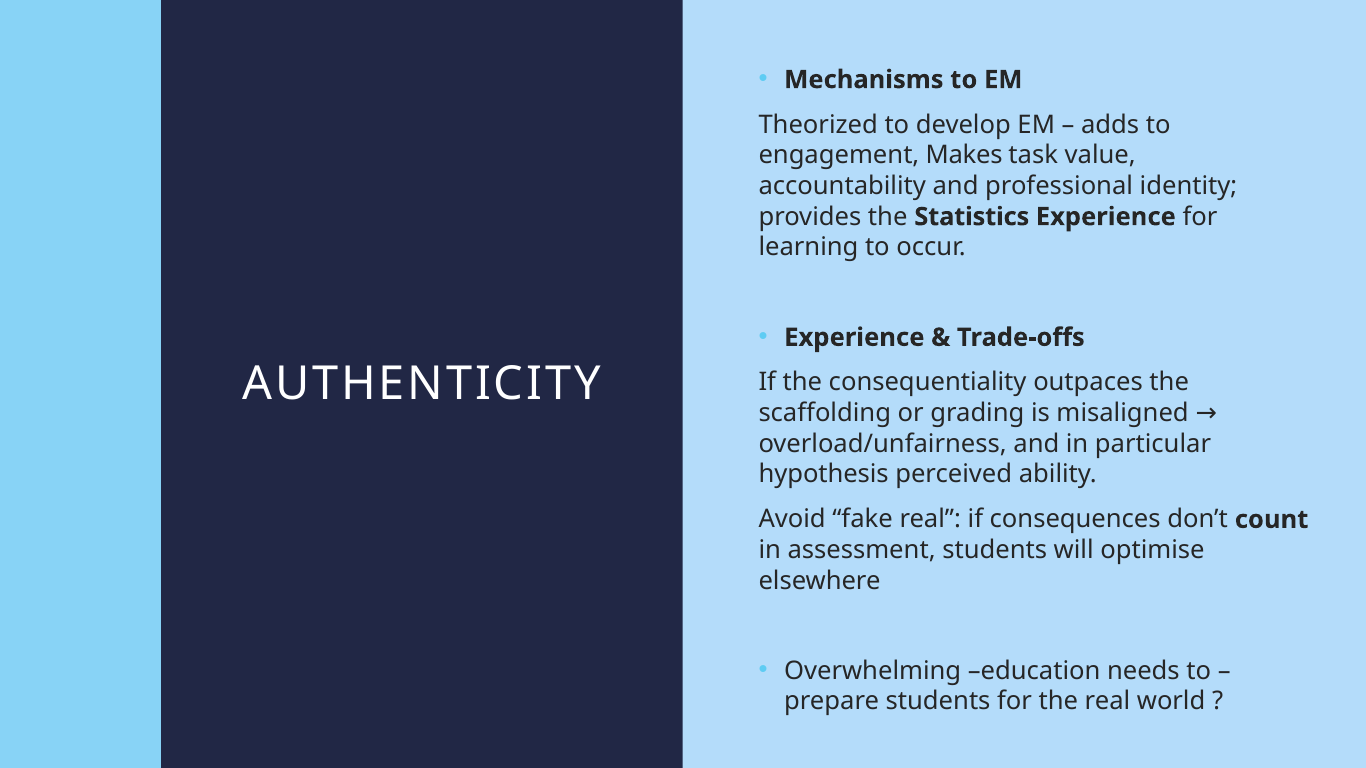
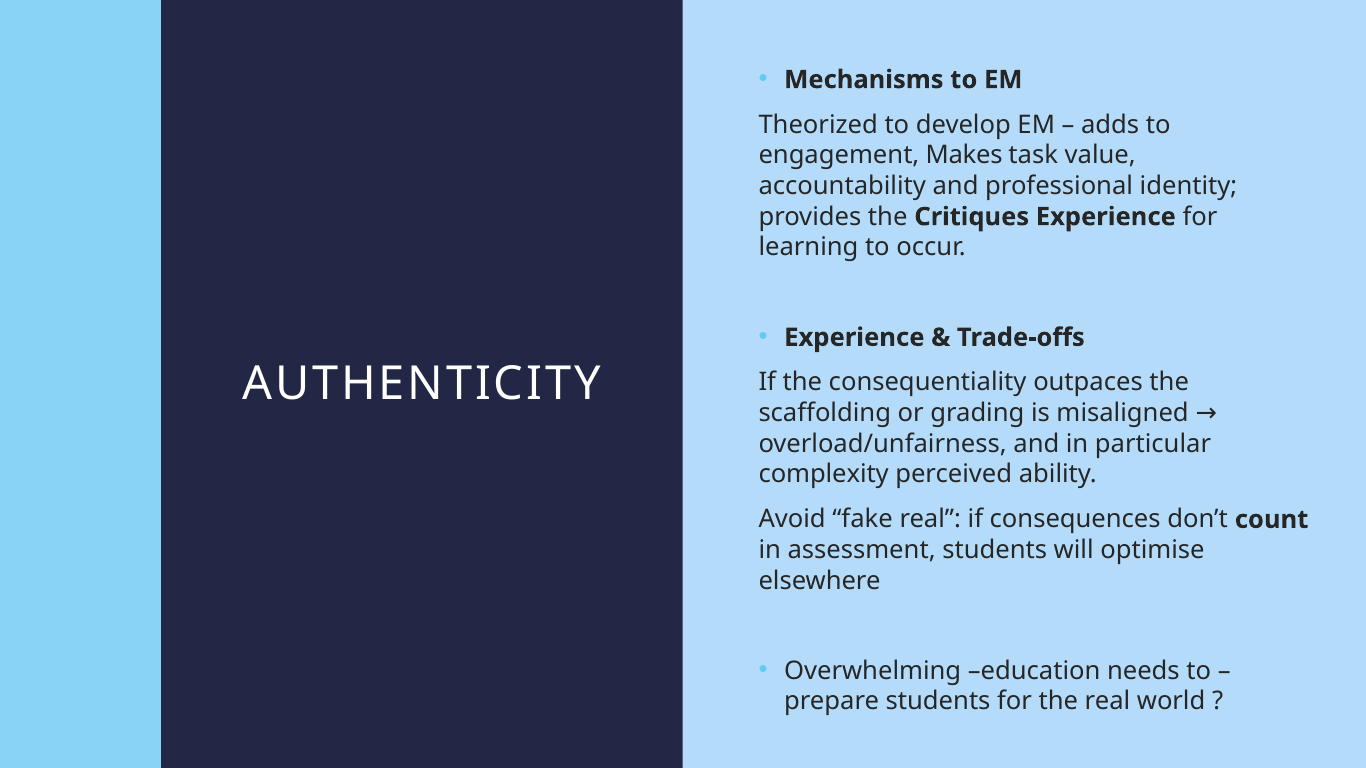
Statistics: Statistics -> Critiques (972, 217)
hypothesis: hypothesis -> complexity (824, 475)
